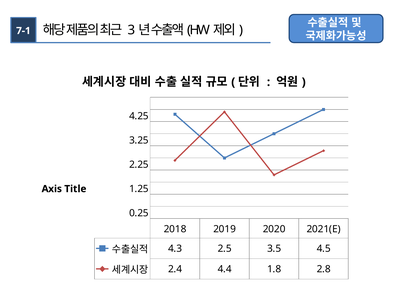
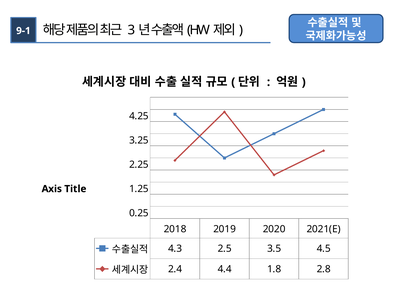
7-1: 7-1 -> 9-1 (23, 31)
